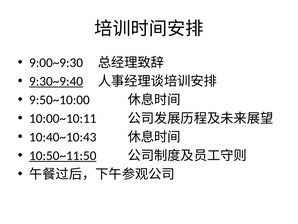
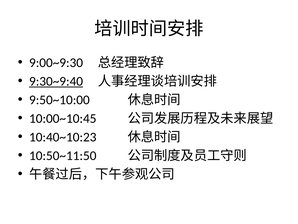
10:00~10:11: 10:00~10:11 -> 10:00~10:45 (63, 118)
10:40~10:43: 10:40~10:43 -> 10:40~10:23 (63, 137)
10:50~11:50 underline: present -> none (63, 155)
